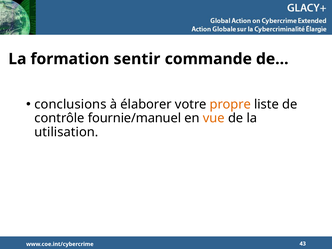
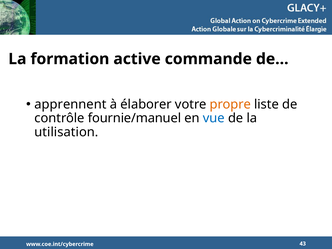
sentir: sentir -> active (137, 59)
conclusions: conclusions -> apprennent (70, 104)
vue colour: orange -> blue (214, 118)
